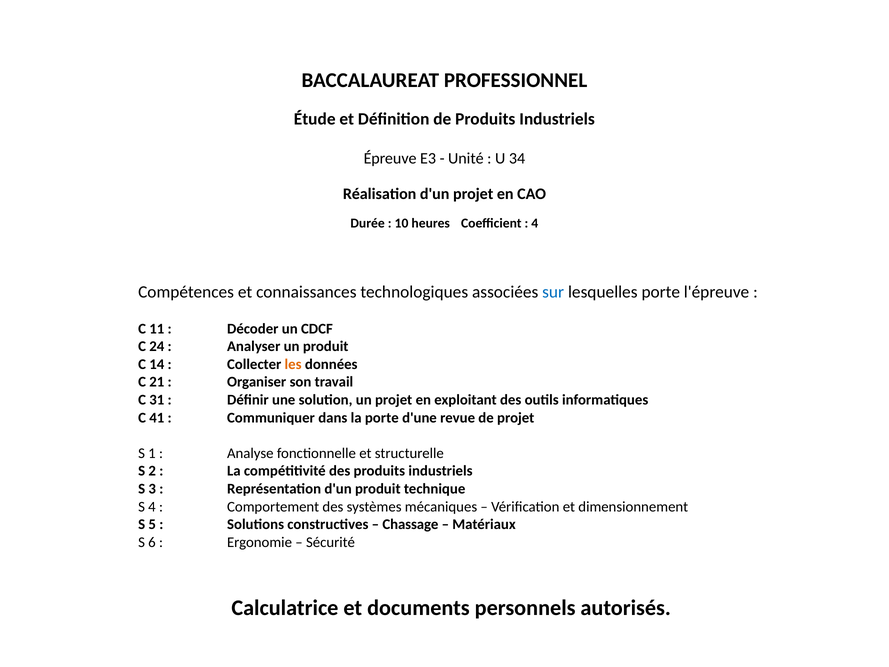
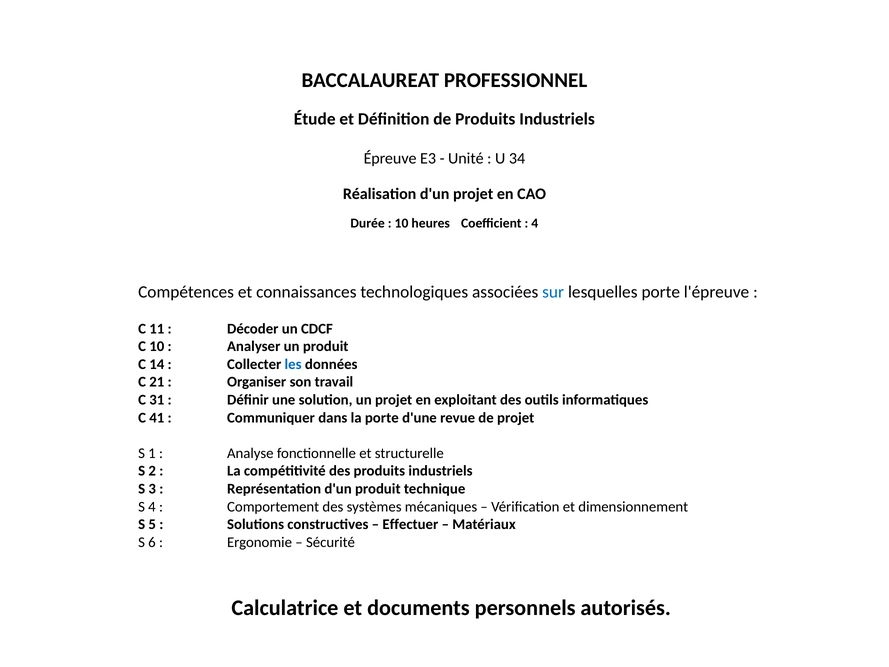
C 24: 24 -> 10 (157, 346)
les colour: orange -> blue (293, 364)
Chassage: Chassage -> Effectuer (410, 524)
